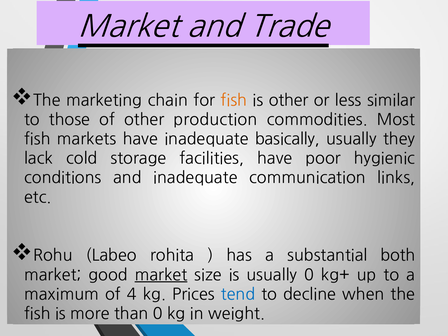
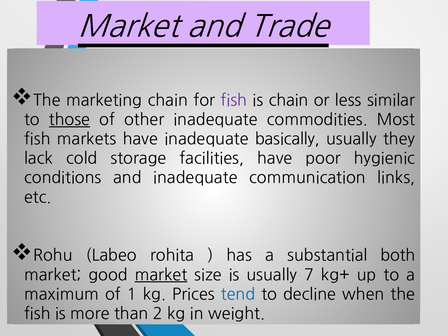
fish colour: orange -> purple (234, 100)
is other: other -> chain (289, 100)
those underline: none -> present (69, 120)
other production: production -> inadequate (215, 120)
usually 0: 0 -> 7 (309, 275)
4: 4 -> 1 (132, 294)
than 0: 0 -> 2 (158, 314)
